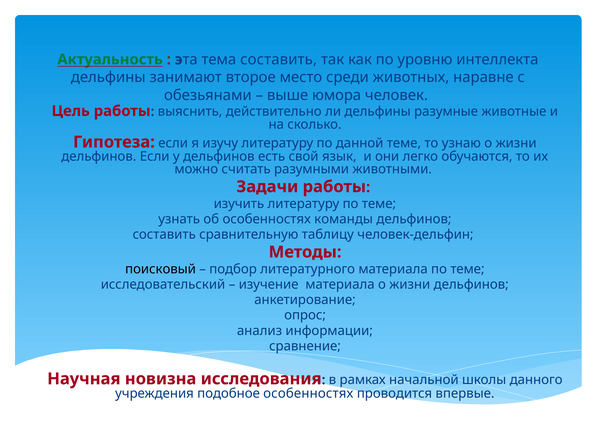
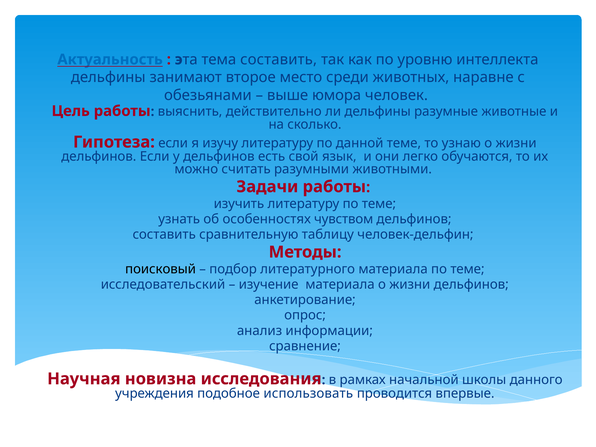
Актуальность colour: green -> blue (110, 59)
команды: команды -> чувством (344, 219)
подобное особенностях: особенностях -> использовать (308, 393)
